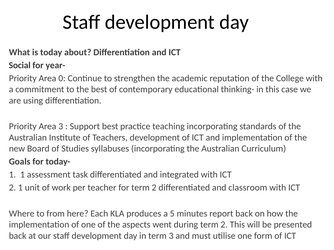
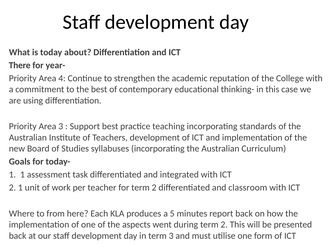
Social: Social -> There (20, 65)
0: 0 -> 4 (62, 78)
